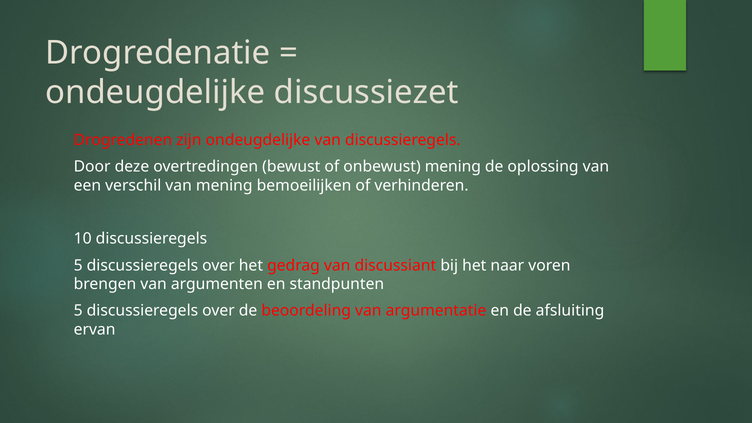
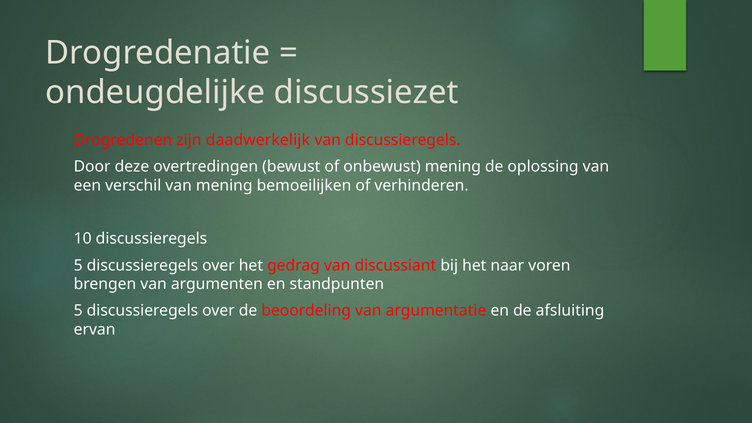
zijn ondeugdelijke: ondeugdelijke -> daadwerkelijk (258, 140)
